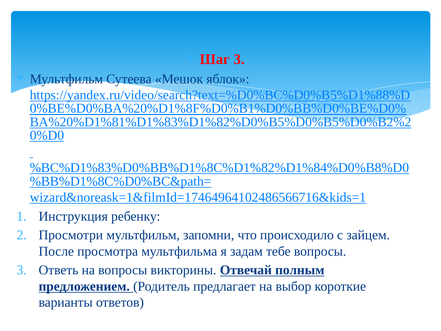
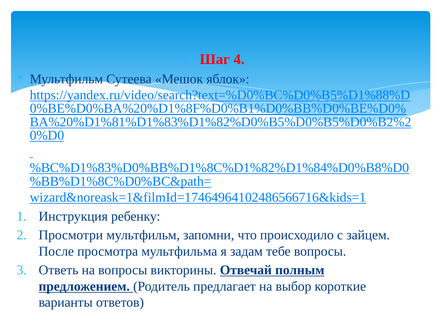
Шаг 3: 3 -> 4 (239, 59)
